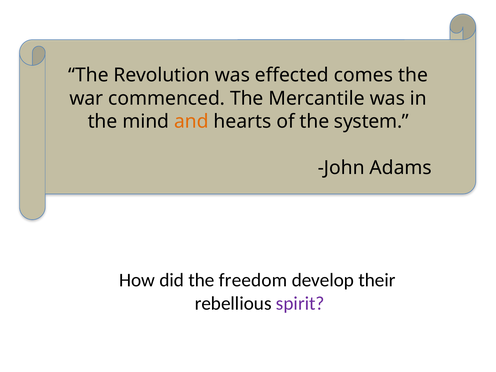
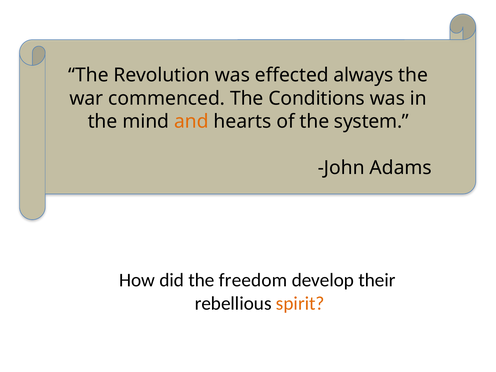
comes: comes -> always (364, 75)
Mercantile: Mercantile -> Conditions (317, 98)
spirit colour: purple -> orange (300, 303)
